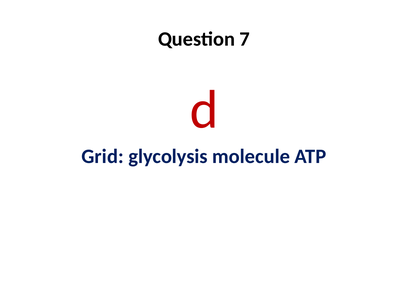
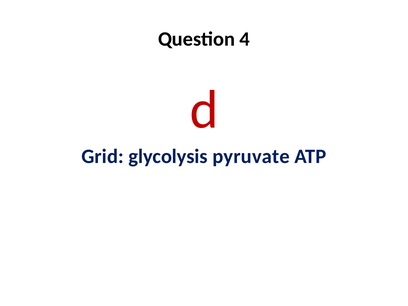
7: 7 -> 4 (245, 39)
molecule: molecule -> pyruvate (251, 156)
